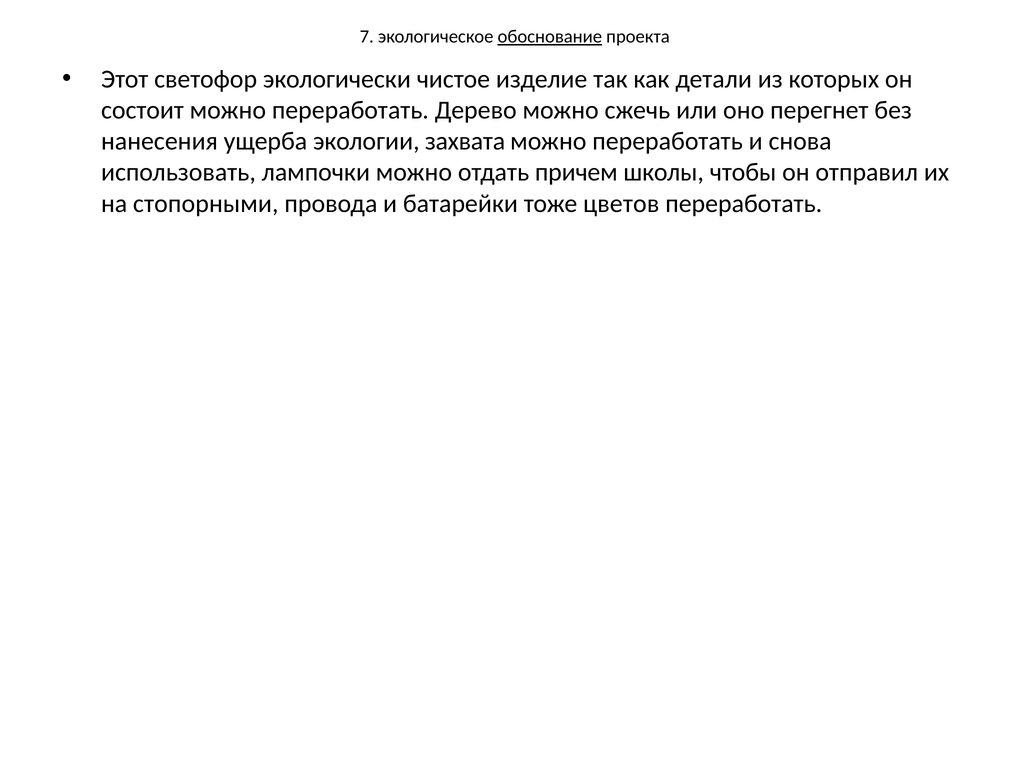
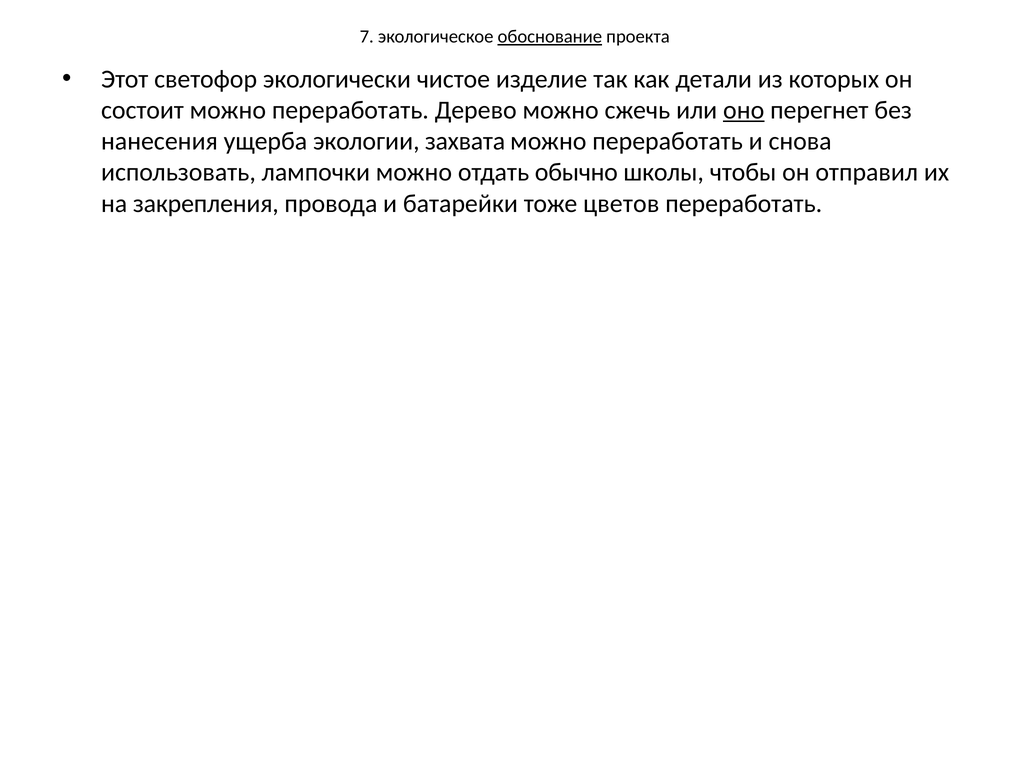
оно underline: none -> present (744, 110)
причем: причем -> обычно (576, 172)
стопорными: стопорными -> закрепления (206, 204)
